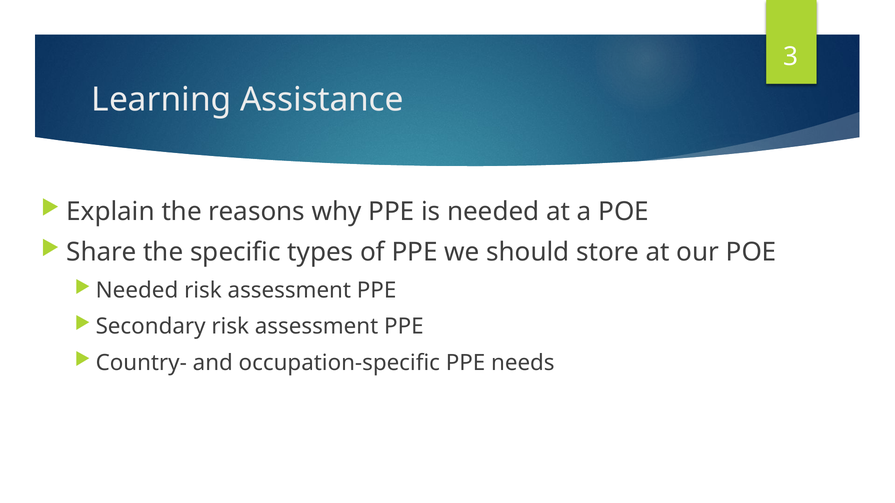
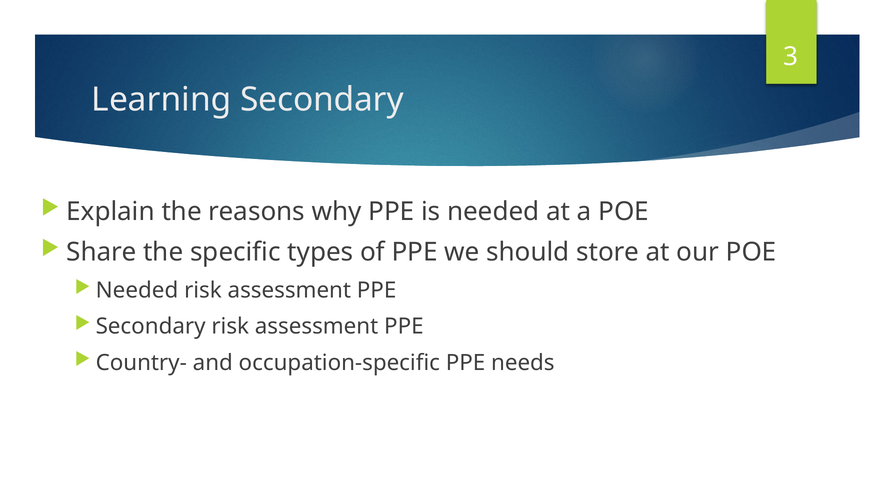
Learning Assistance: Assistance -> Secondary (322, 100)
